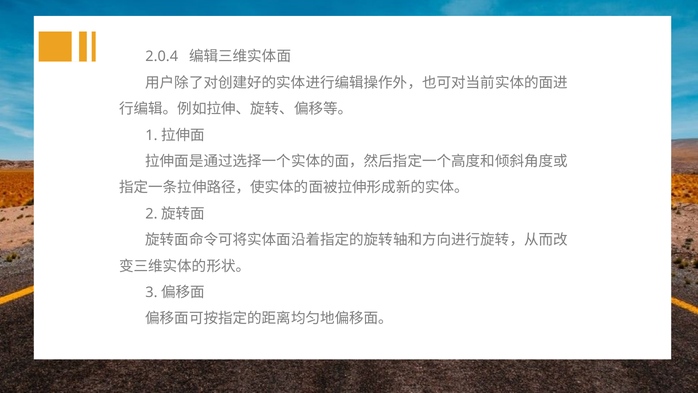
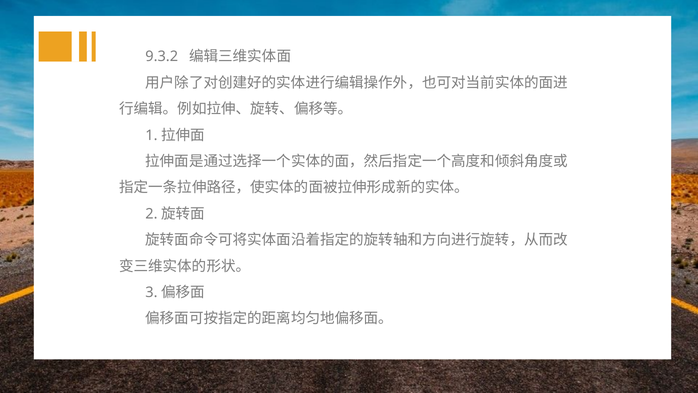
2.0.4: 2.0.4 -> 9.3.2 (162, 57)
